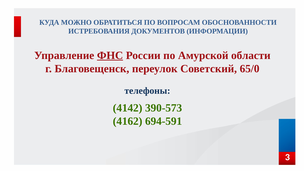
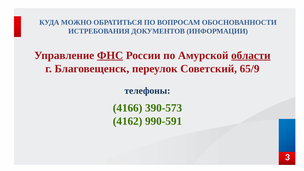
области underline: none -> present (251, 55)
65/0: 65/0 -> 65/9 (250, 69)
4142: 4142 -> 4166 (128, 108)
694-591: 694-591 -> 990-591 (164, 121)
